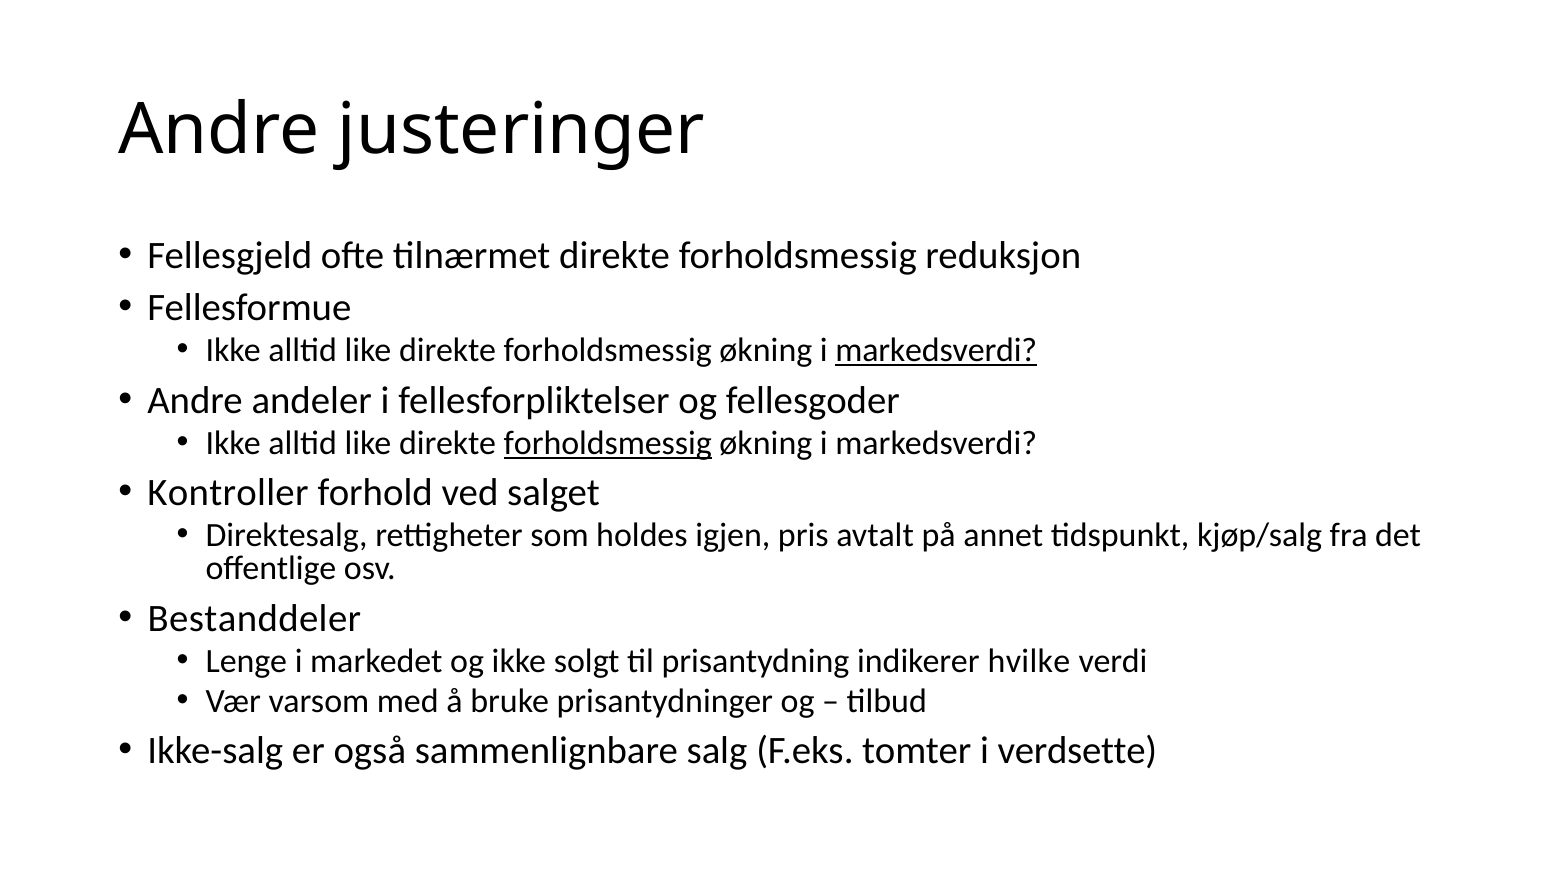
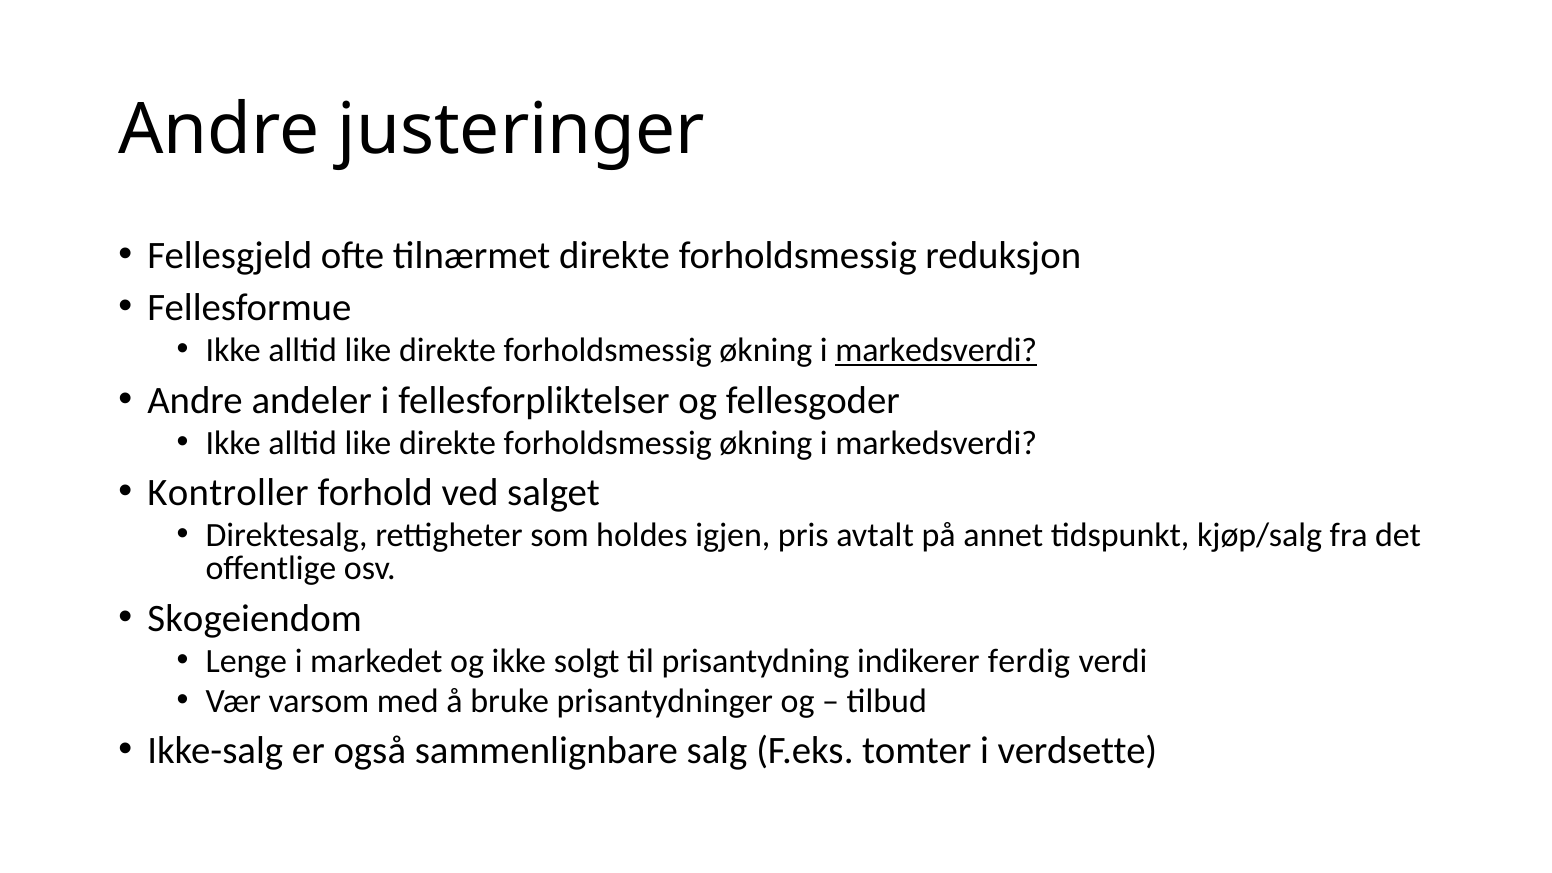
forholdsmessig underline: present -> none (608, 443)
Bestanddeler: Bestanddeler -> Skogeiendom (255, 618)
hvilke: hvilke -> ferdig (1029, 661)
